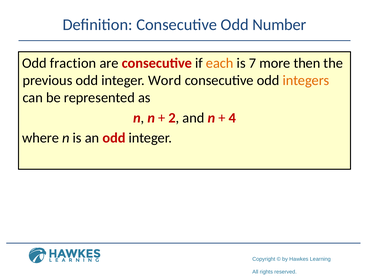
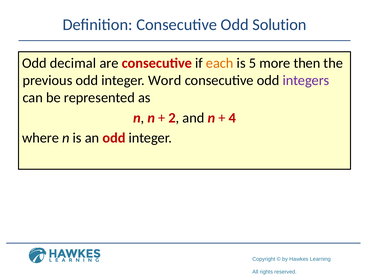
Number: Number -> Solution (279, 25)
fraction: fraction -> decimal (73, 63)
7: 7 -> 5 (252, 63)
integers colour: orange -> purple (306, 80)
